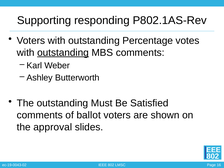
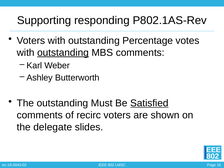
Satisfied underline: none -> present (149, 103)
ballot: ballot -> recirc (89, 115)
approval: approval -> delegate (53, 127)
